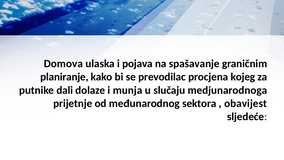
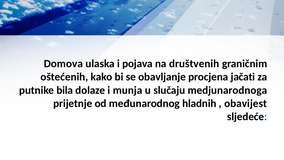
spašavanje: spašavanje -> društvenih (194, 64)
planiranje: planiranje -> oštećenih (64, 77)
prevodilac: prevodilac -> obavljanje (162, 77)
kojeg: kojeg -> jačati (243, 77)
dali: dali -> bila (65, 90)
sektora: sektora -> hladnih (199, 103)
